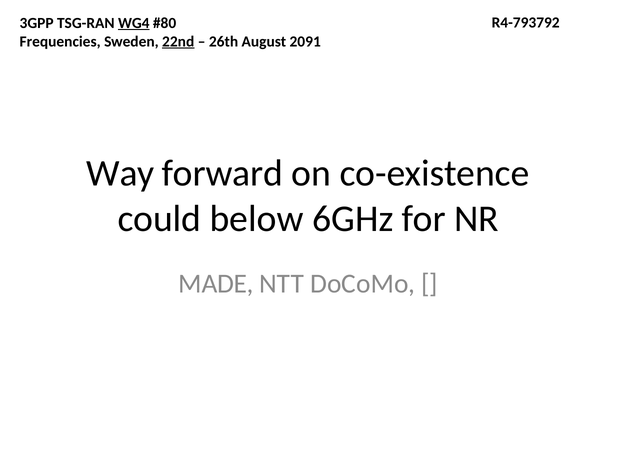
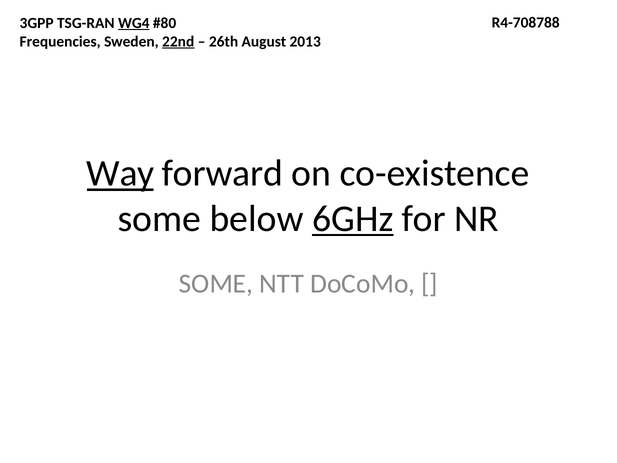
R4-793792: R4-793792 -> R4-708788 (526, 23)
2091: 2091 -> 2013 (305, 42)
Way underline: none -> present (120, 173)
could: could -> some (159, 219)
6GHz underline: none -> present (353, 219)
MADE: MADE -> SOME (216, 284)
